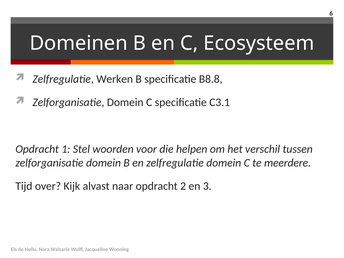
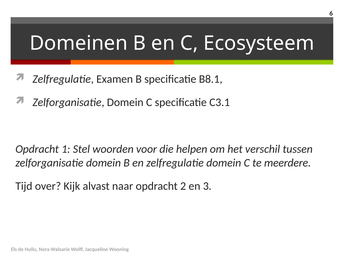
Werken: Werken -> Examen (115, 79)
B8.8: B8.8 -> B8.1 (211, 79)
